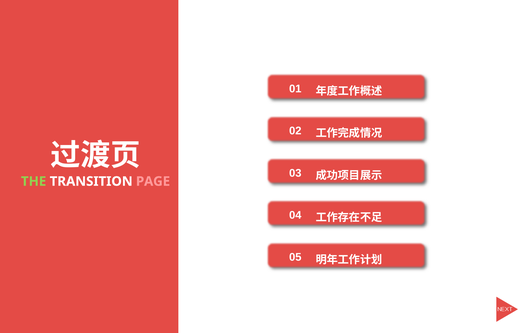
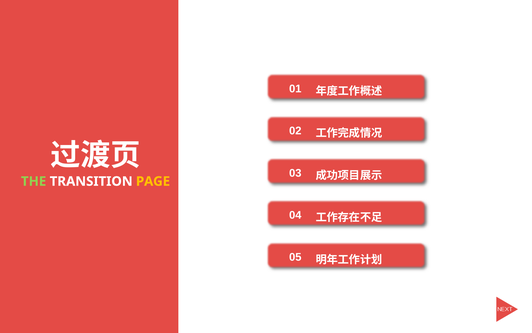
PAGE colour: pink -> yellow (153, 181)
